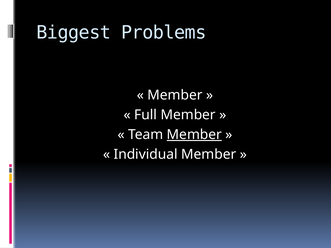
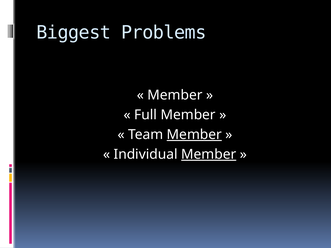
Member underline: none -> present (209, 154)
